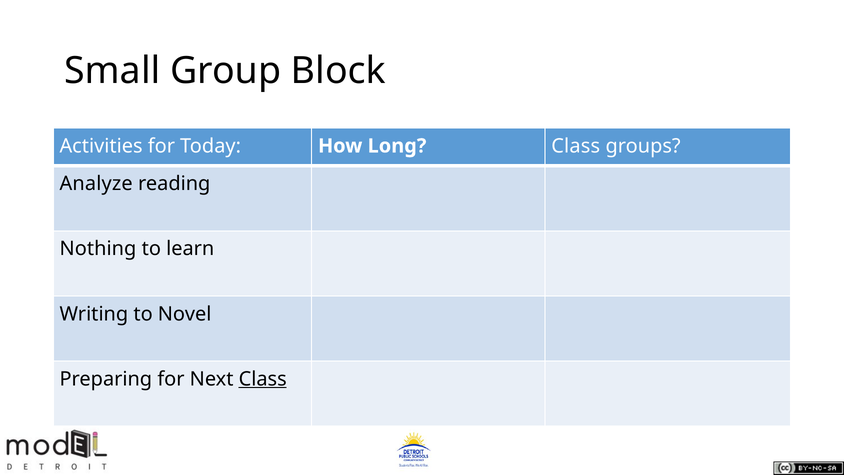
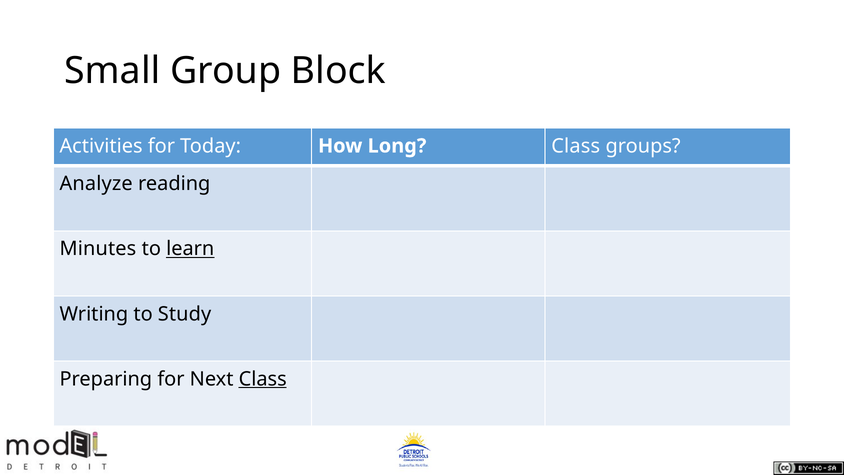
Nothing: Nothing -> Minutes (98, 249)
learn underline: none -> present (190, 249)
Novel: Novel -> Study (185, 314)
